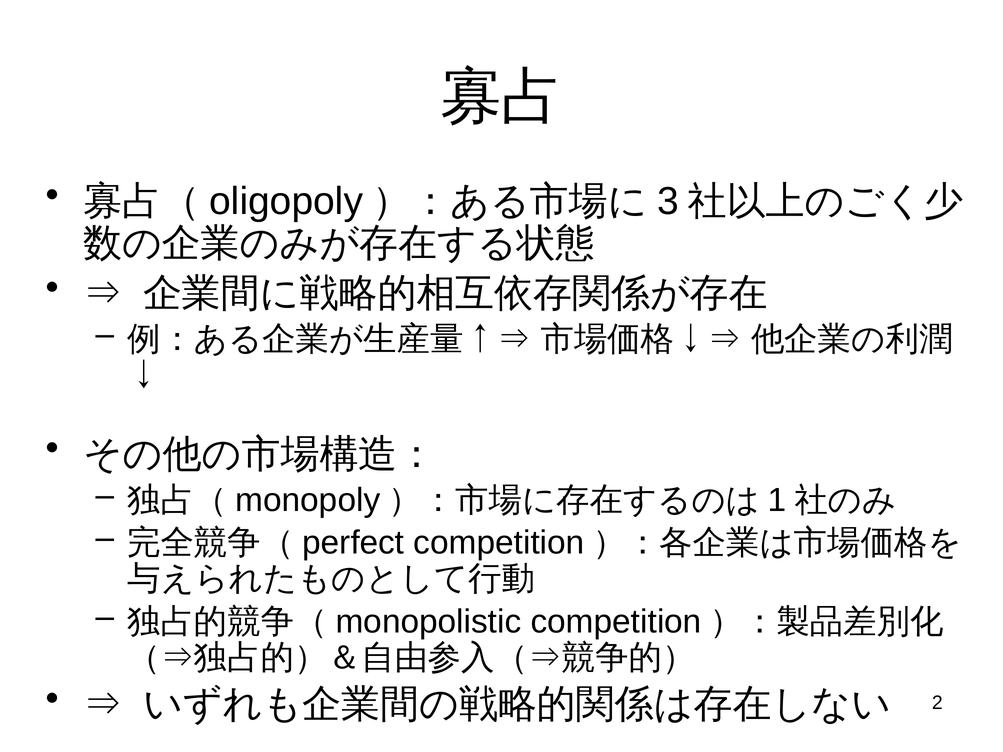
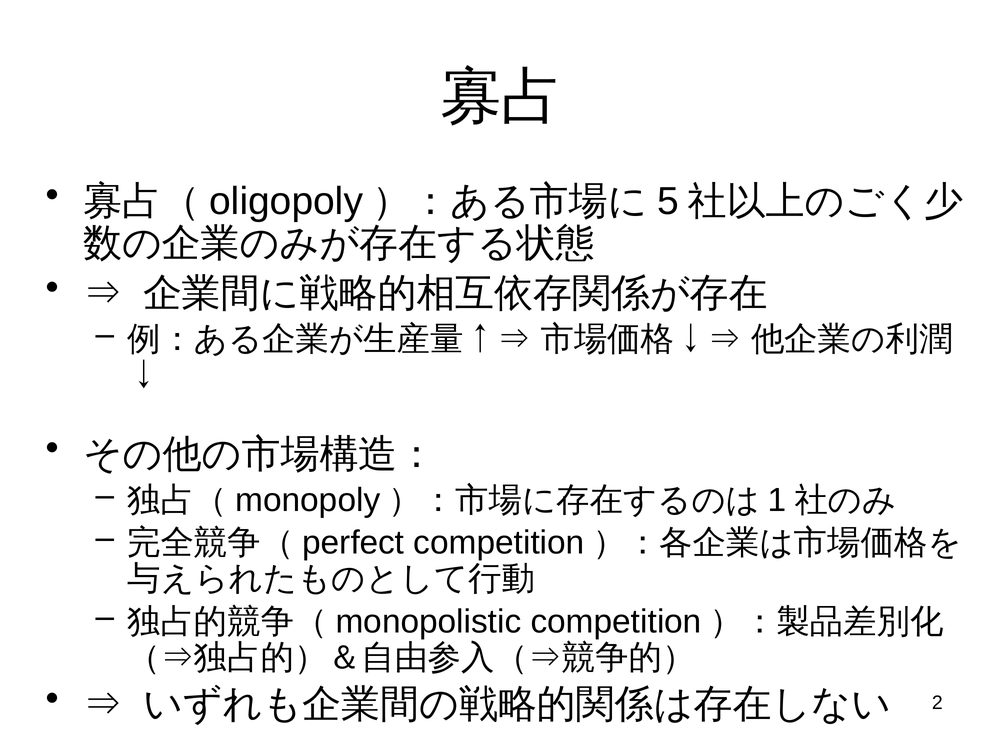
3: 3 -> 5 (668, 201)
